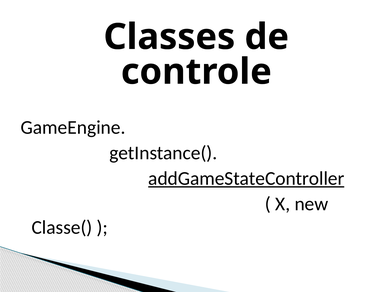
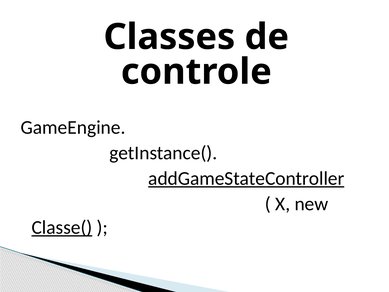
Classe( underline: none -> present (62, 227)
